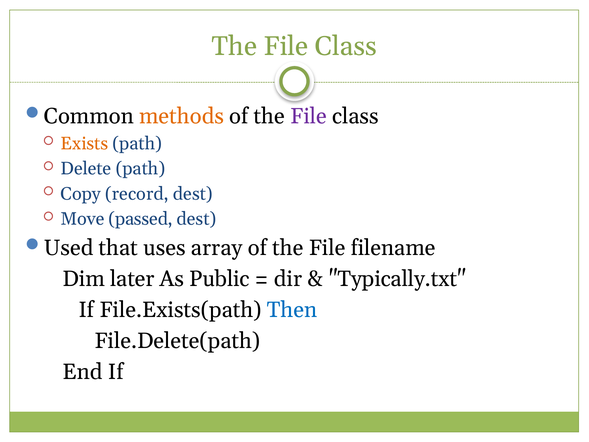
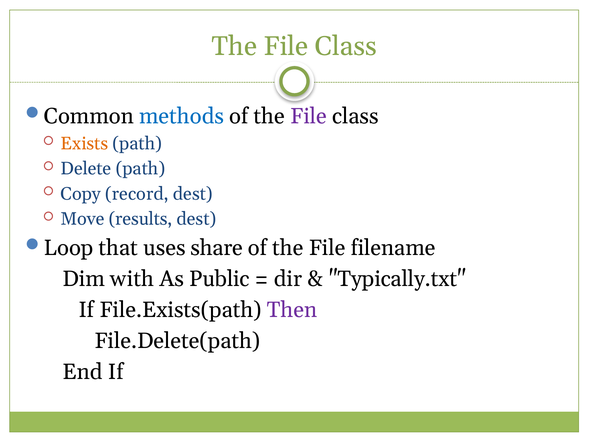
methods colour: orange -> blue (182, 116)
passed: passed -> results (141, 219)
Used: Used -> Loop (69, 248)
array: array -> share (217, 248)
later: later -> with (132, 279)
Then colour: blue -> purple (292, 310)
